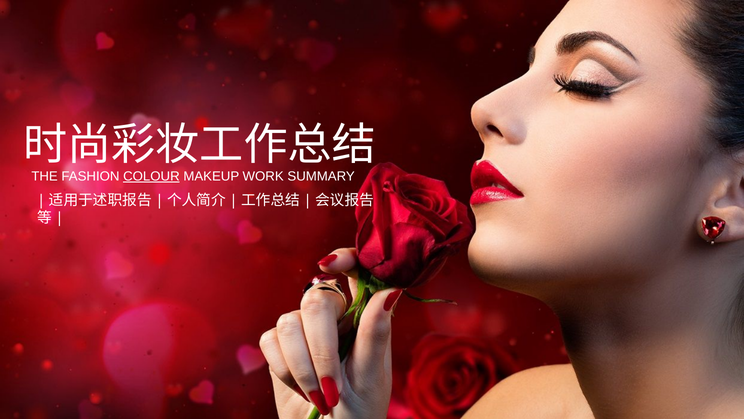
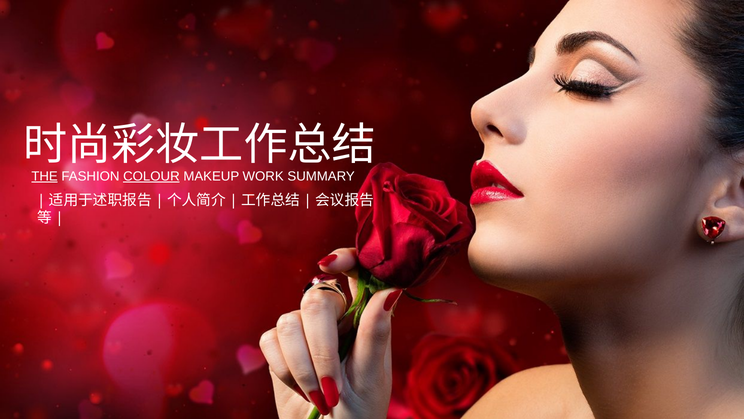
THE underline: none -> present (45, 176)
